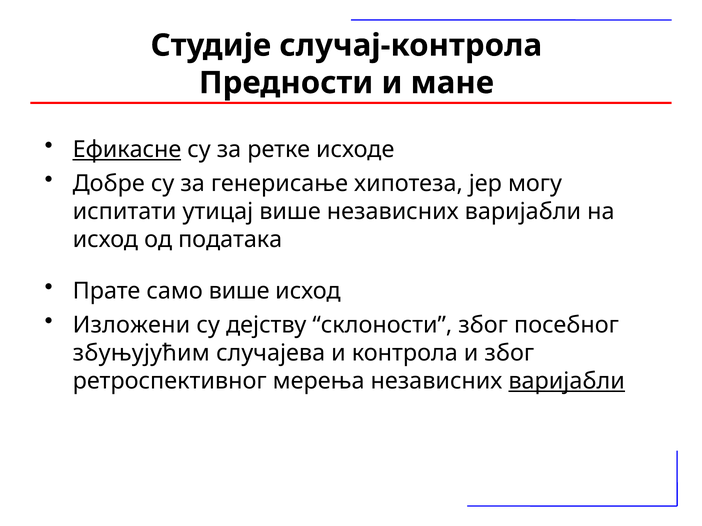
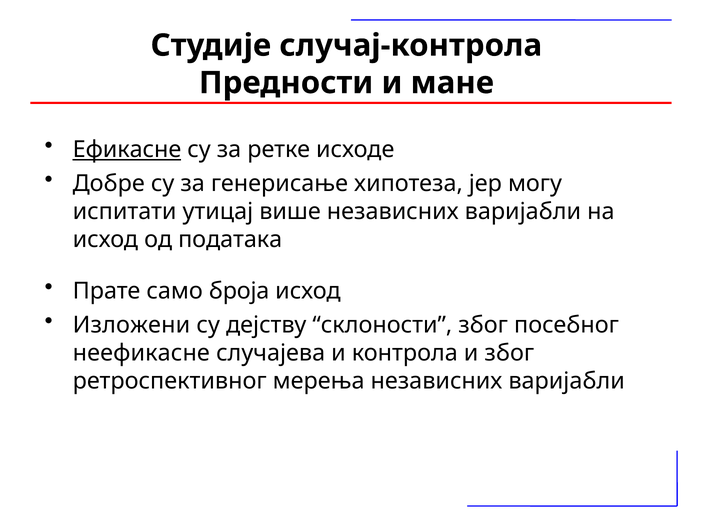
само више: више -> броја (239, 291)
збуњујућим: збуњујућим -> неефикасне (141, 353)
варијабли underline: present -> none (567, 381)
